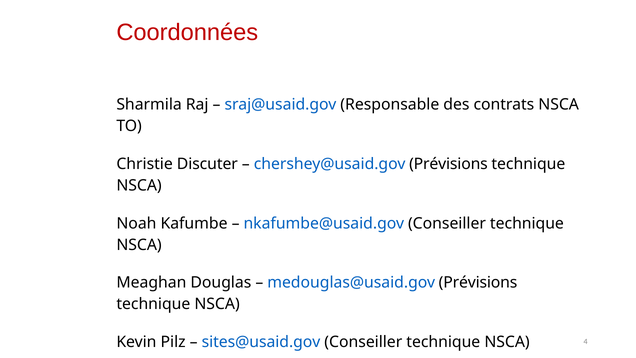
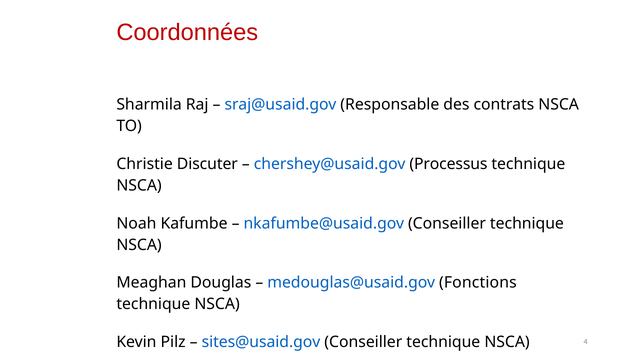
chershey@usaid.gov Prévisions: Prévisions -> Processus (448, 164)
medouglas@usaid.gov Prévisions: Prévisions -> Fonctions (478, 283)
